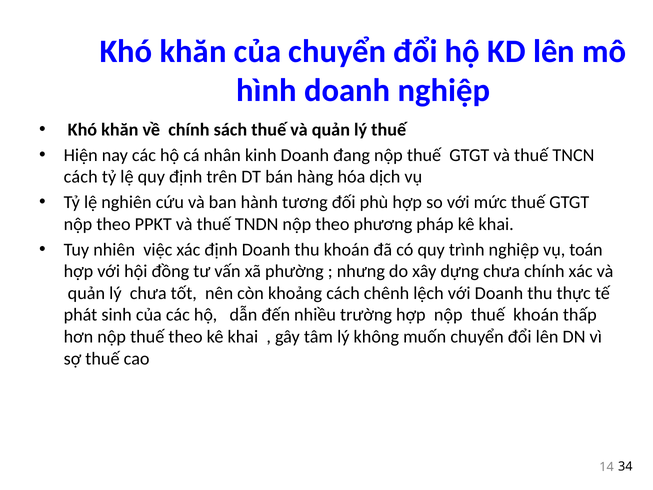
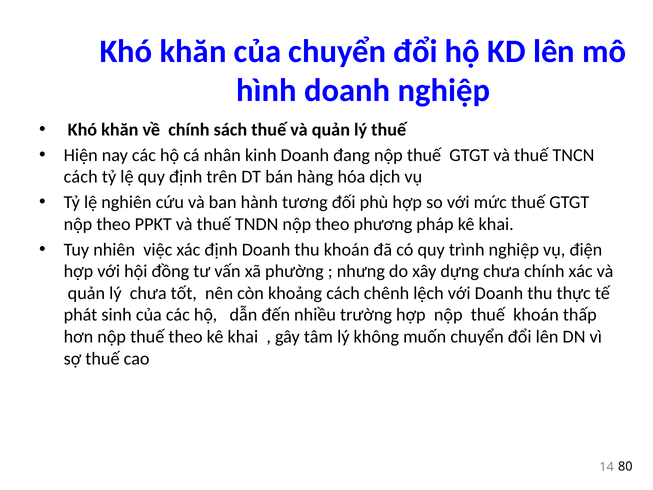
toán: toán -> điện (586, 249)
34: 34 -> 80 (625, 466)
